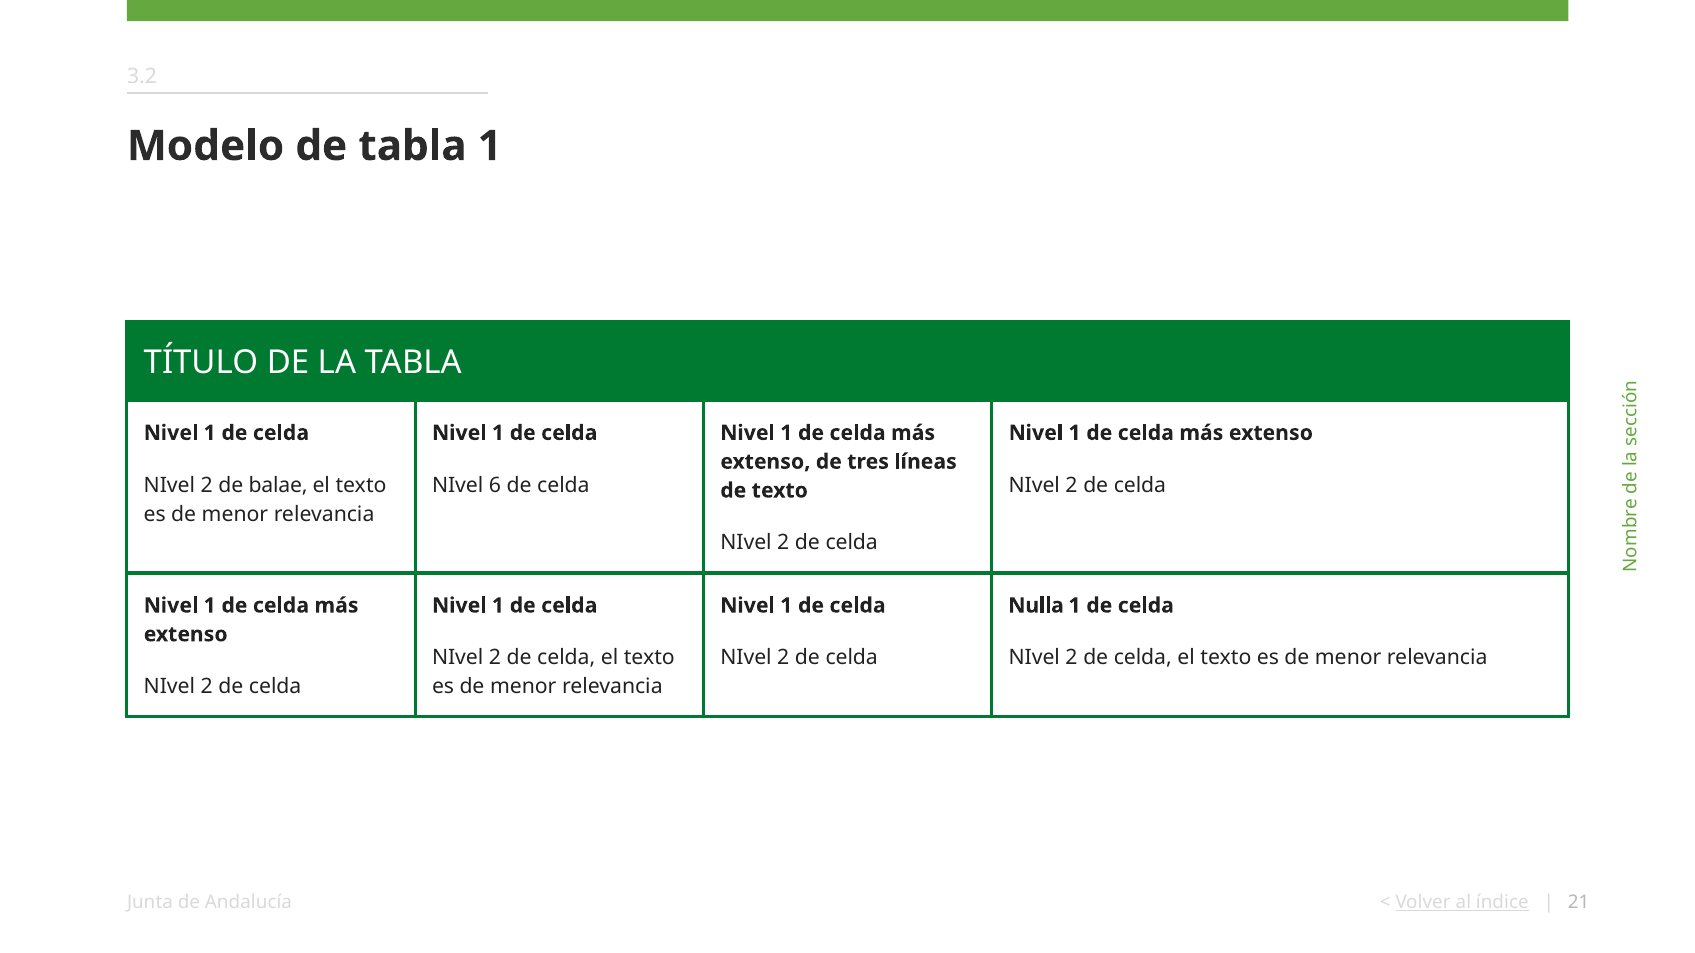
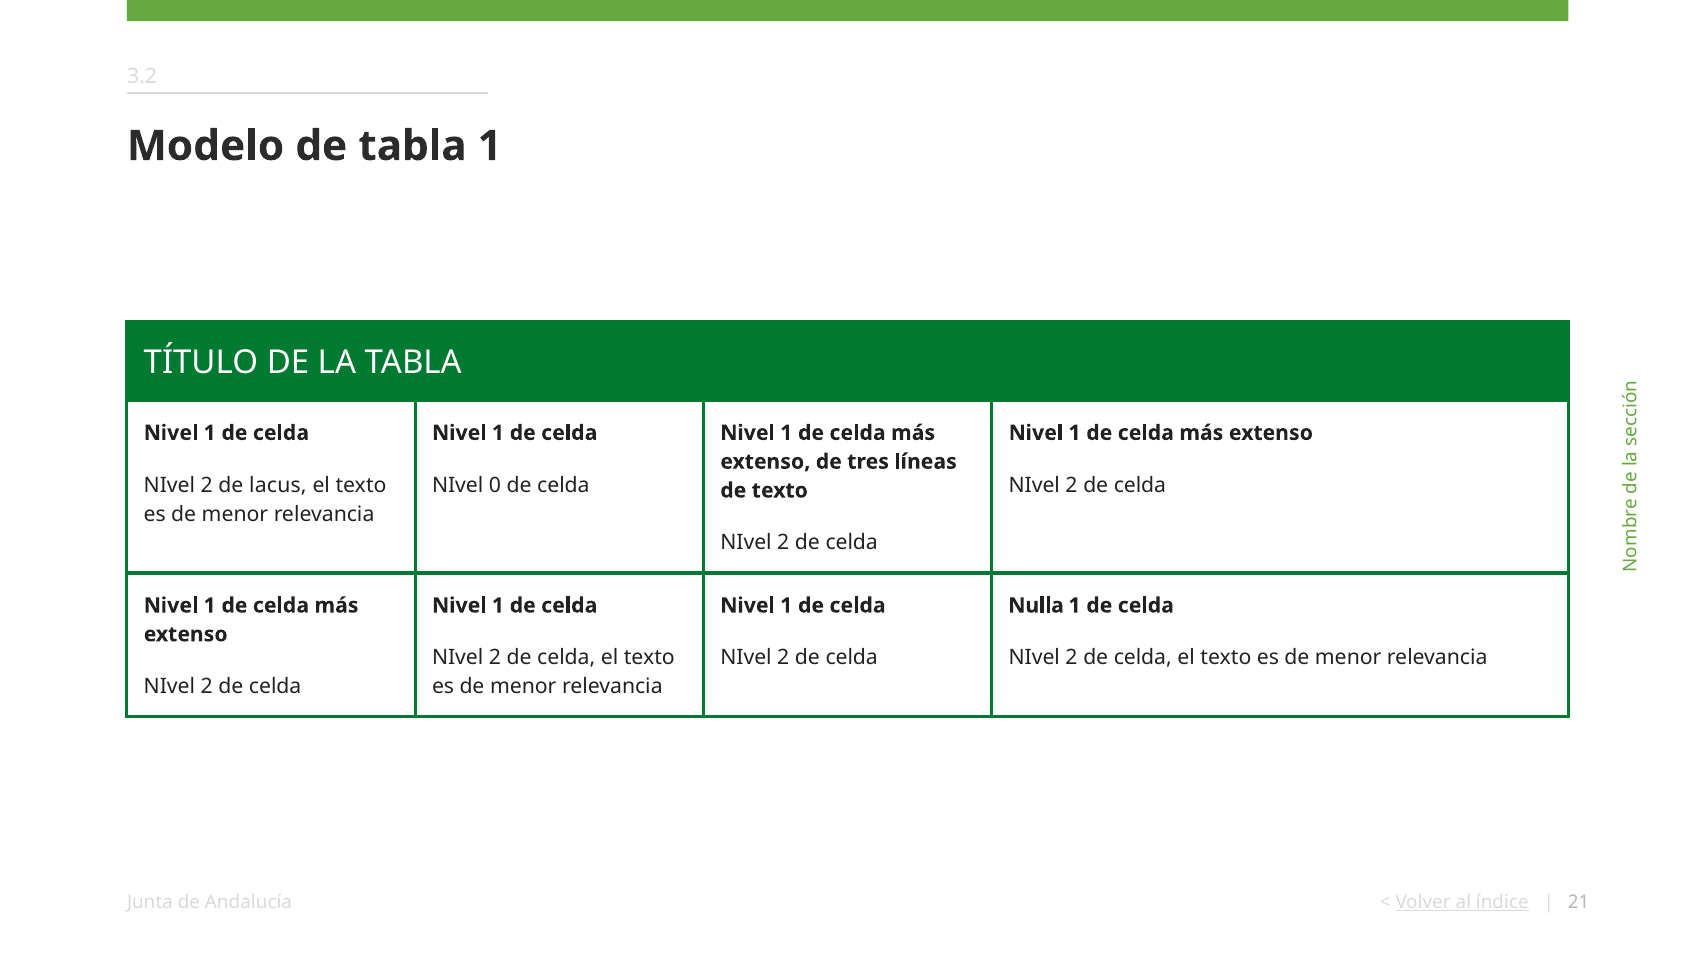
balae: balae -> lacus (278, 485)
6: 6 -> 0 (495, 485)
